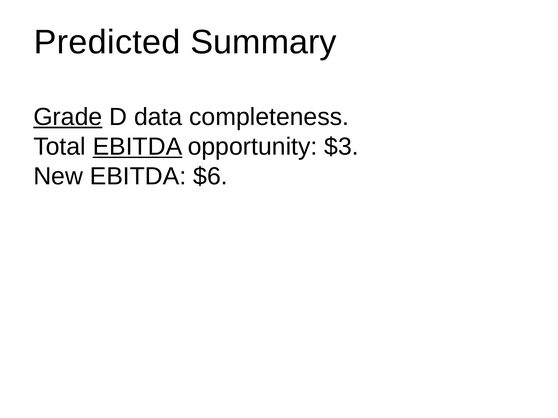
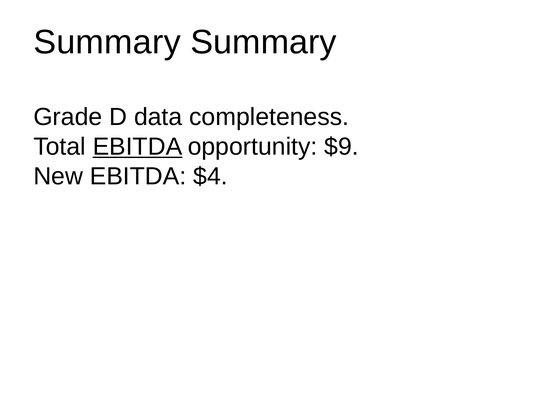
Predicted: Predicted -> Summary (107, 42)
Grade underline: present -> none (68, 117)
$3: $3 -> $9 (341, 147)
$6: $6 -> $4 (211, 177)
